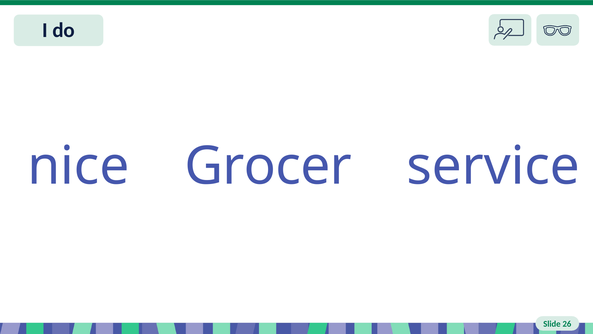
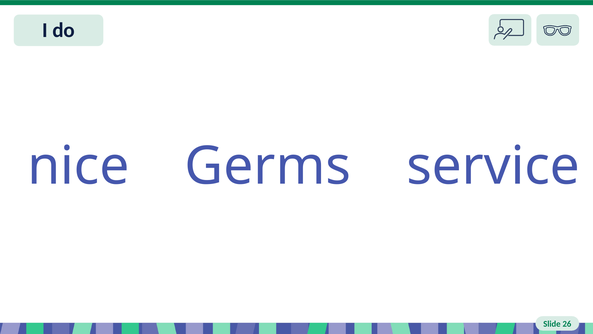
Grocer: Grocer -> Germs (268, 166)
